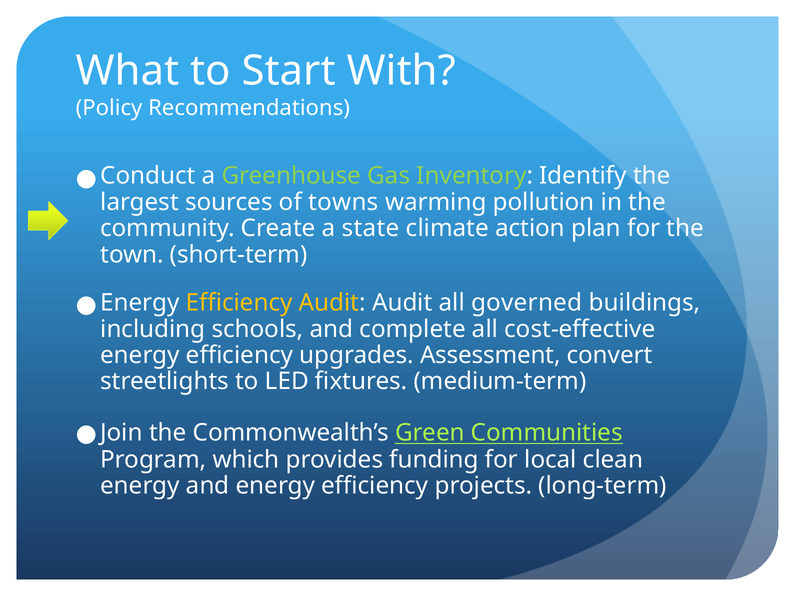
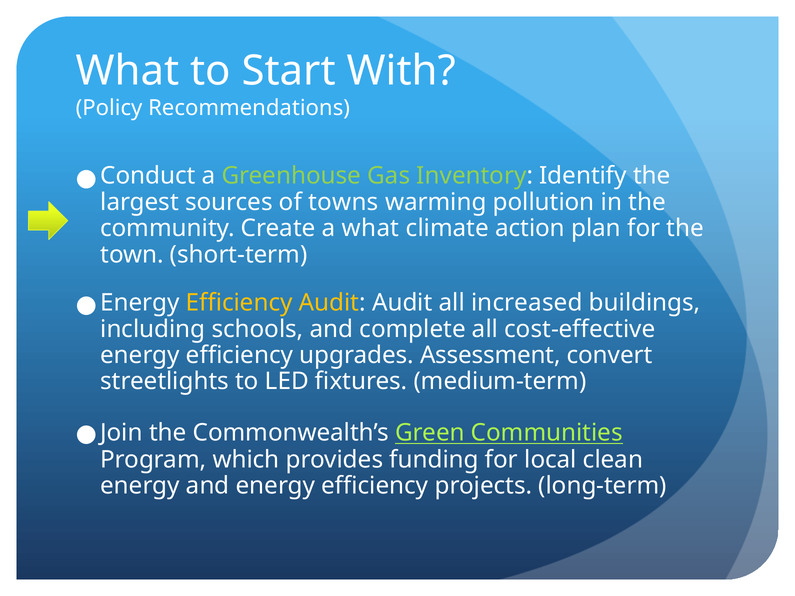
a state: state -> what (371, 228)
governed: governed -> increased (527, 303)
